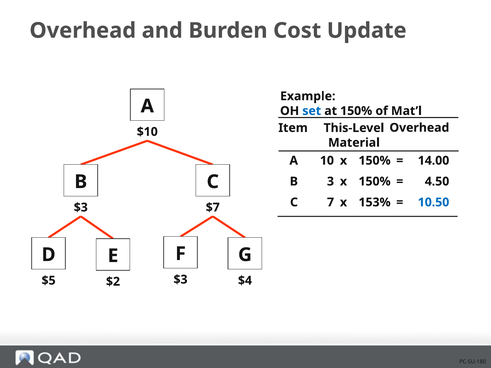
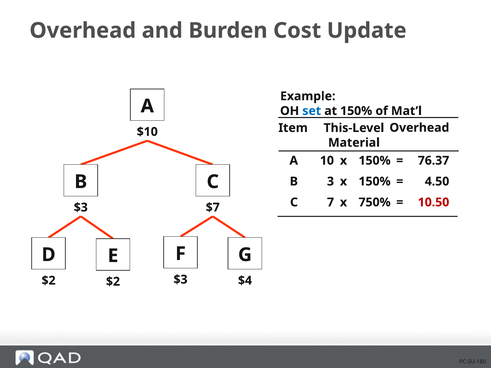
14.00: 14.00 -> 76.37 (434, 161)
153%: 153% -> 750% (375, 202)
10.50 colour: blue -> red (434, 202)
$5: $5 -> $2 (49, 281)
